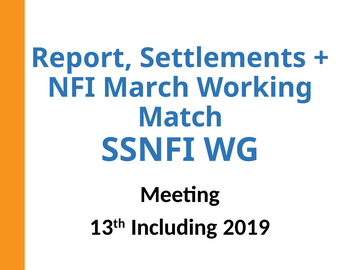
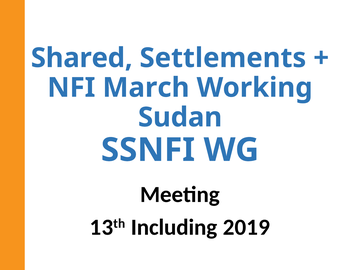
Report: Report -> Shared (82, 58)
Match: Match -> Sudan (180, 117)
